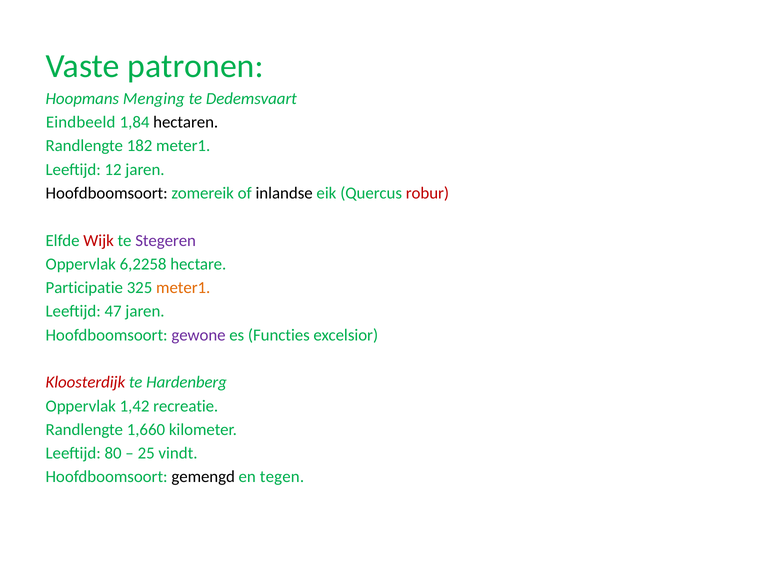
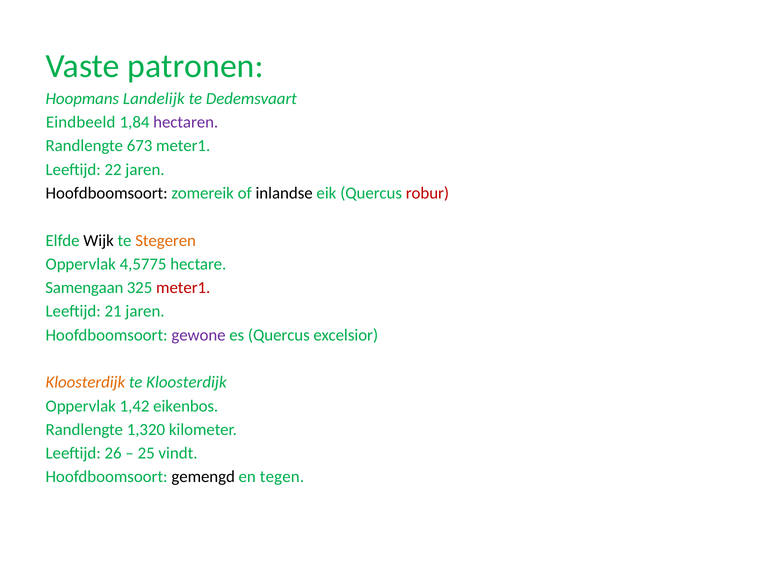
Menging: Menging -> Landelijk (154, 99)
hectaren colour: black -> purple (186, 122)
182: 182 -> 673 (140, 146)
12: 12 -> 22 (113, 170)
Wijk colour: red -> black (99, 240)
Stegeren colour: purple -> orange (166, 240)
6,2258: 6,2258 -> 4,5775 (143, 264)
Participatie: Participatie -> Samengaan (84, 288)
meter1 colour: orange -> red (183, 288)
47: 47 -> 21 (113, 311)
es Functies: Functies -> Quercus (279, 335)
Kloosterdijk colour: red -> orange (85, 382)
te Hardenberg: Hardenberg -> Kloosterdijk (186, 382)
recreatie: recreatie -> eikenbos (186, 406)
1,660: 1,660 -> 1,320 (146, 430)
80: 80 -> 26 (113, 453)
